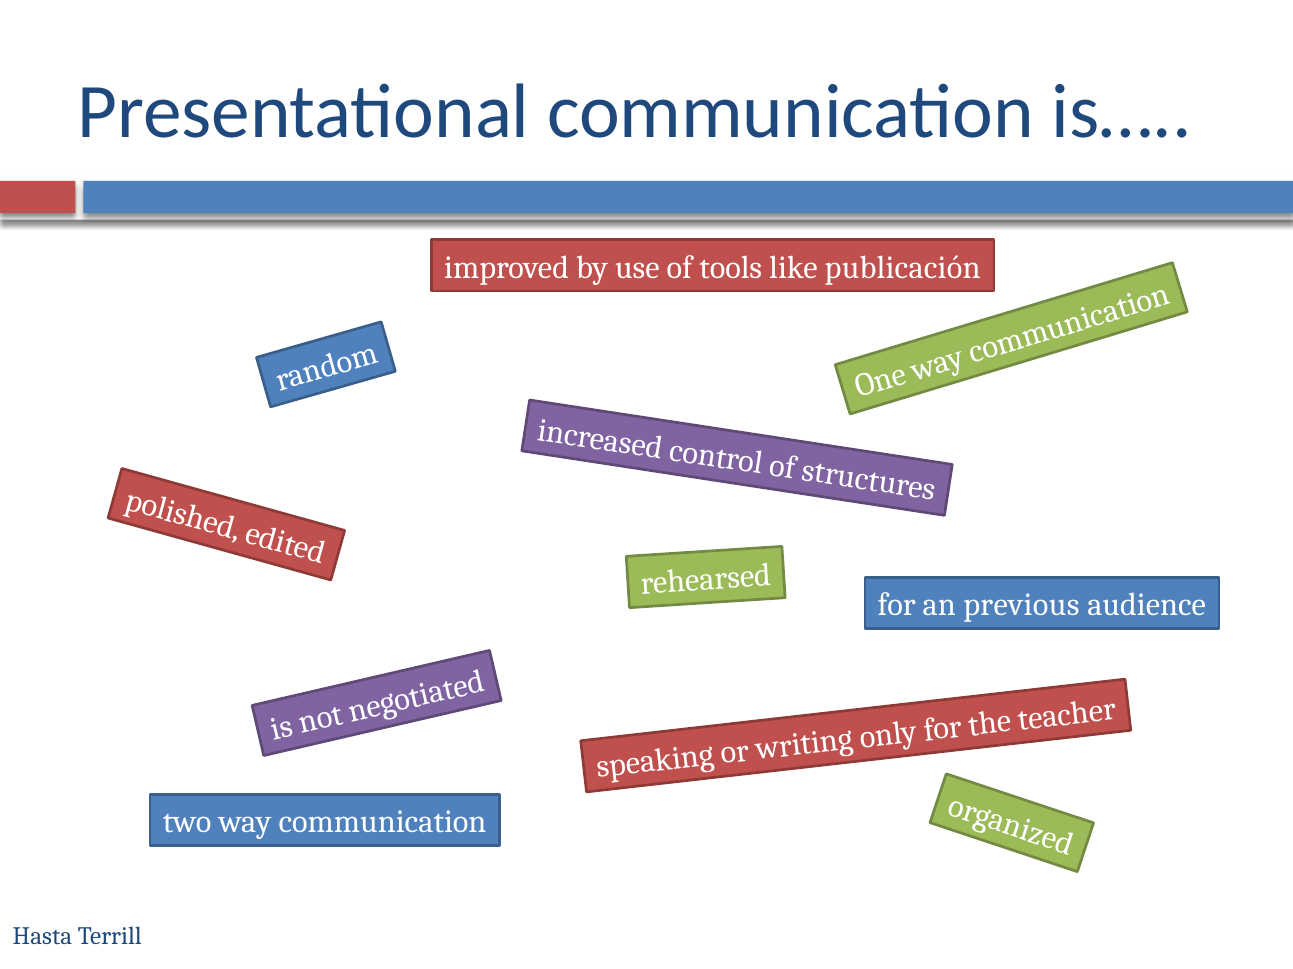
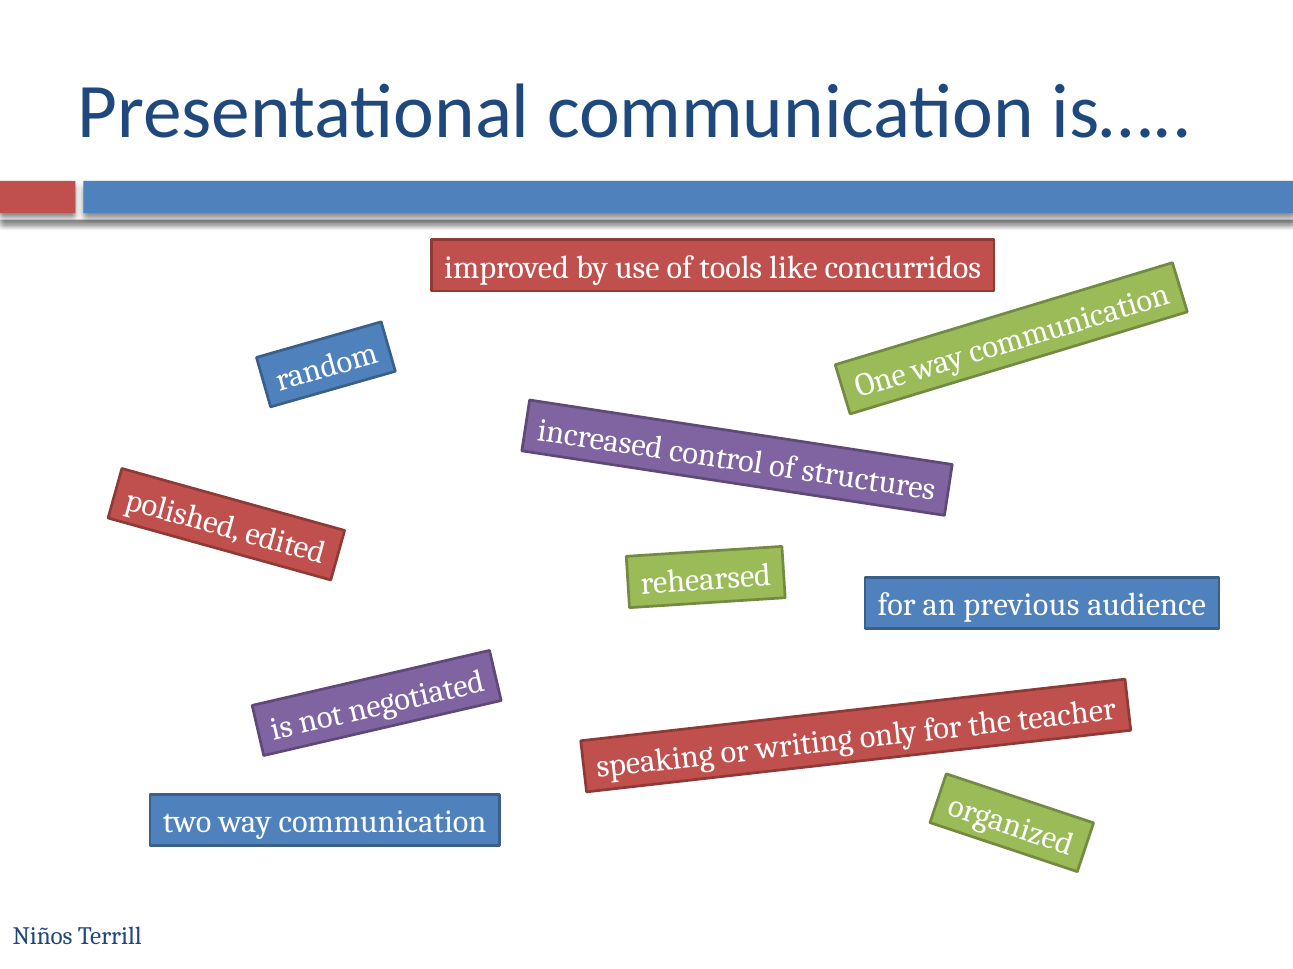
publicación: publicación -> concurridos (903, 268)
Hasta: Hasta -> Niños (43, 937)
